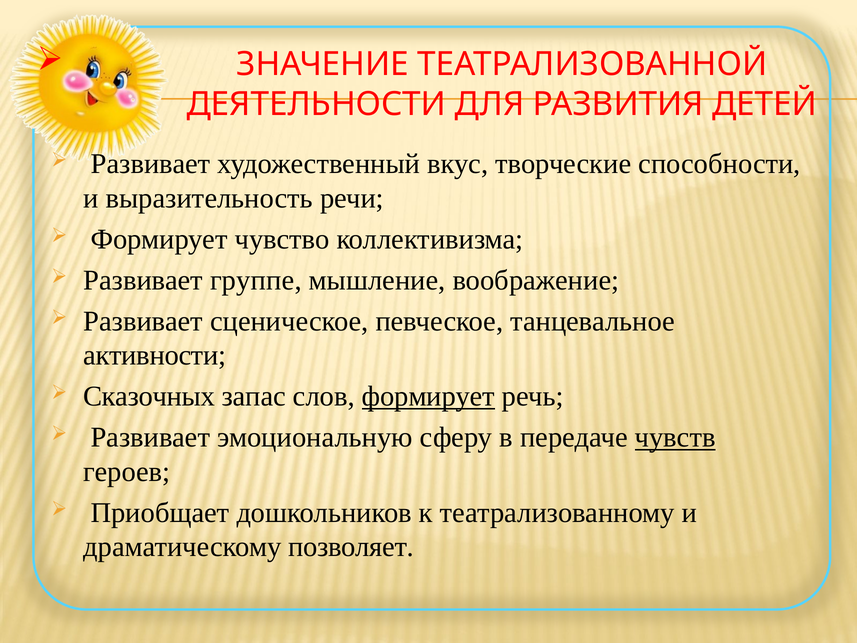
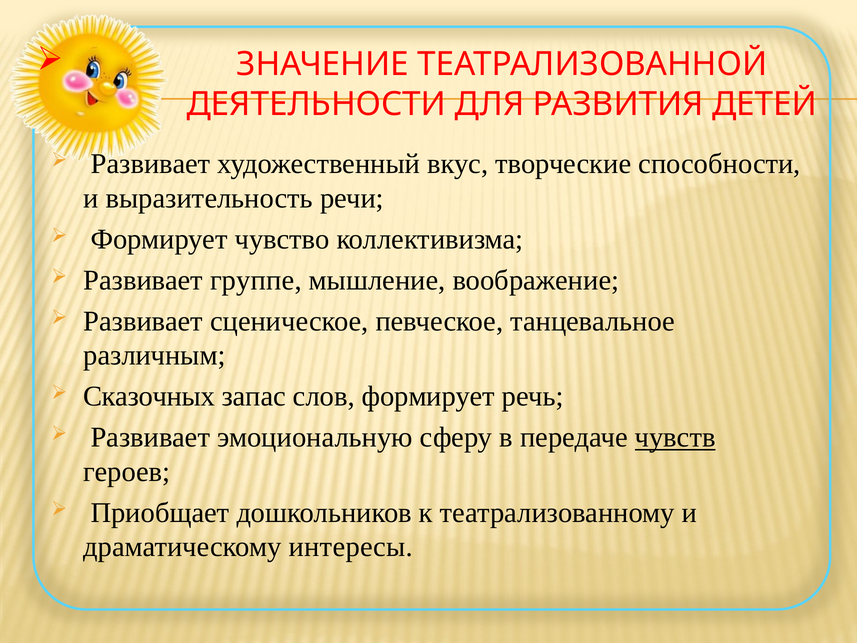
активности: активности -> различным (154, 355)
формирует underline: present -> none (428, 396)
позволяет: позволяет -> интересы (351, 547)
